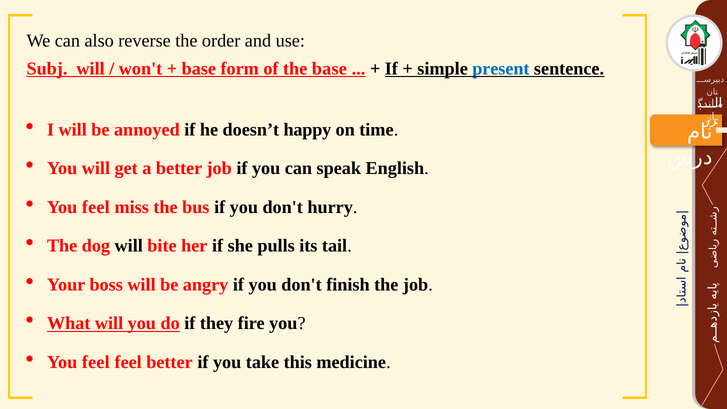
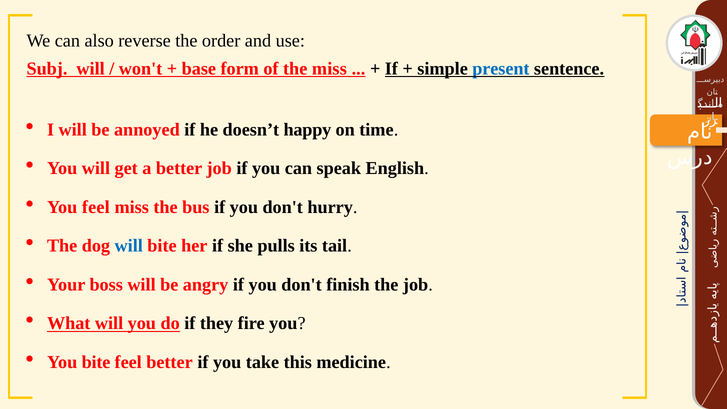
the base: base -> miss (329, 69)
will colour: black -> blue (129, 246)
feel: feel -> bite (96, 362)
